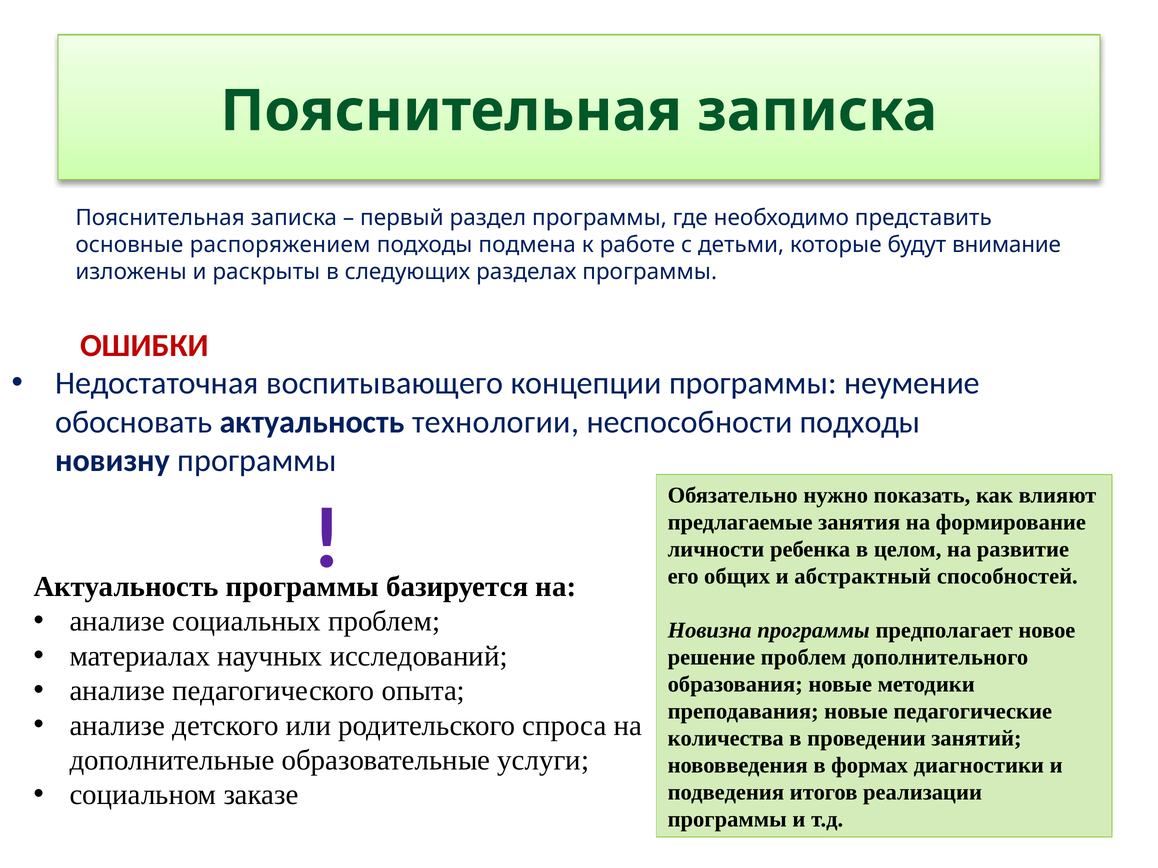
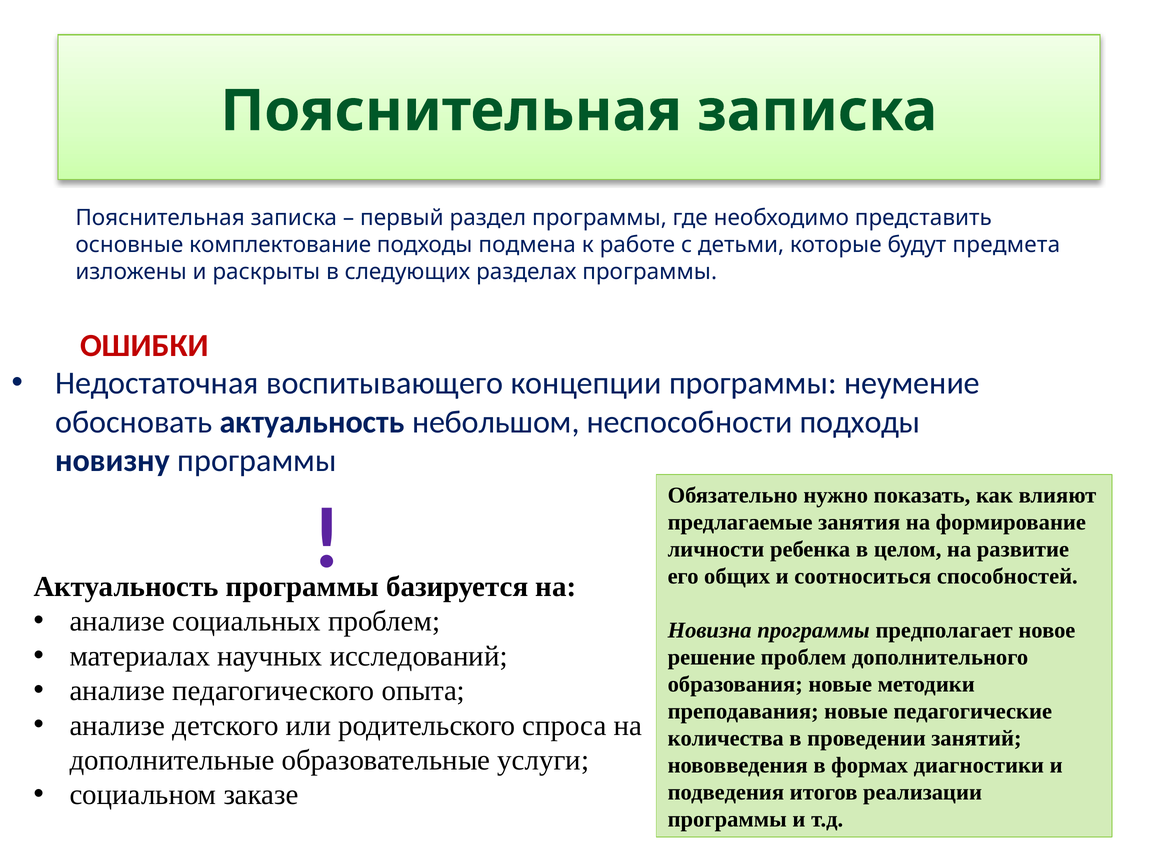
распоряжением: распоряжением -> комплектование (280, 245)
внимание: внимание -> предмета (1006, 245)
технологии: технологии -> небольшом (496, 422)
абстрактный: абстрактный -> соотноситься (863, 577)
